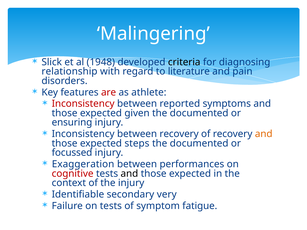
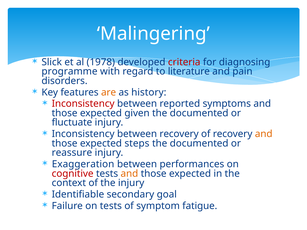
1948: 1948 -> 1978 (101, 62)
criteria colour: black -> red (184, 62)
relationship: relationship -> programme (70, 72)
are colour: red -> orange (109, 92)
athlete: athlete -> history (149, 92)
ensuring: ensuring -> fluctuate (72, 123)
focussed: focussed -> reassure (72, 153)
and colour: black -> orange (129, 174)
very: very -> goal (167, 195)
